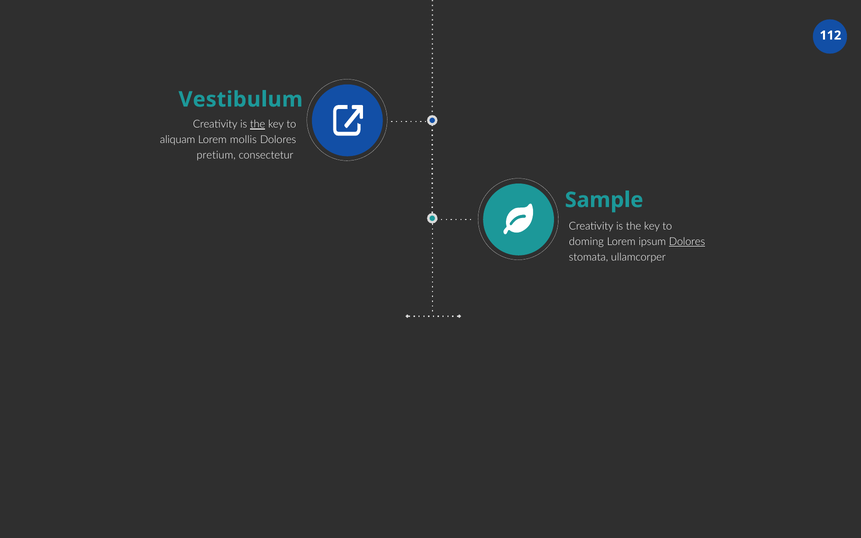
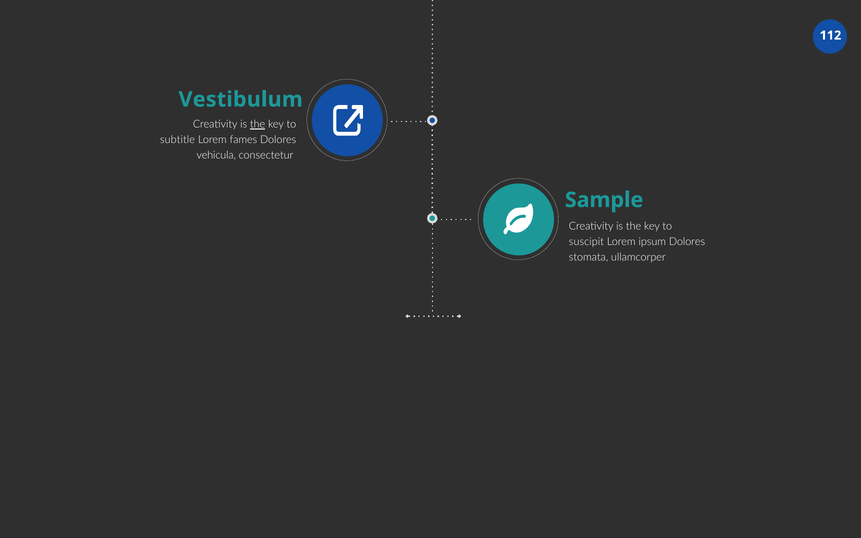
aliquam: aliquam -> subtitle (178, 140)
mollis: mollis -> fames (243, 140)
pretium: pretium -> vehicula (216, 155)
doming: doming -> suscipit (586, 242)
Dolores underline: present -> none (687, 242)
